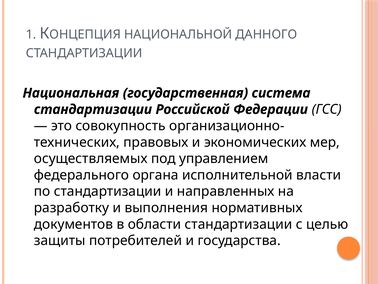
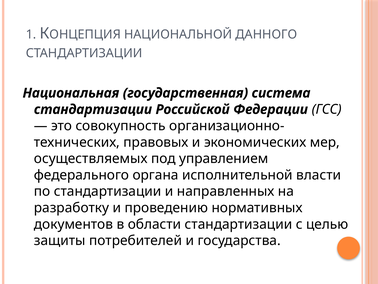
выполнения: выполнения -> проведению (166, 207)
